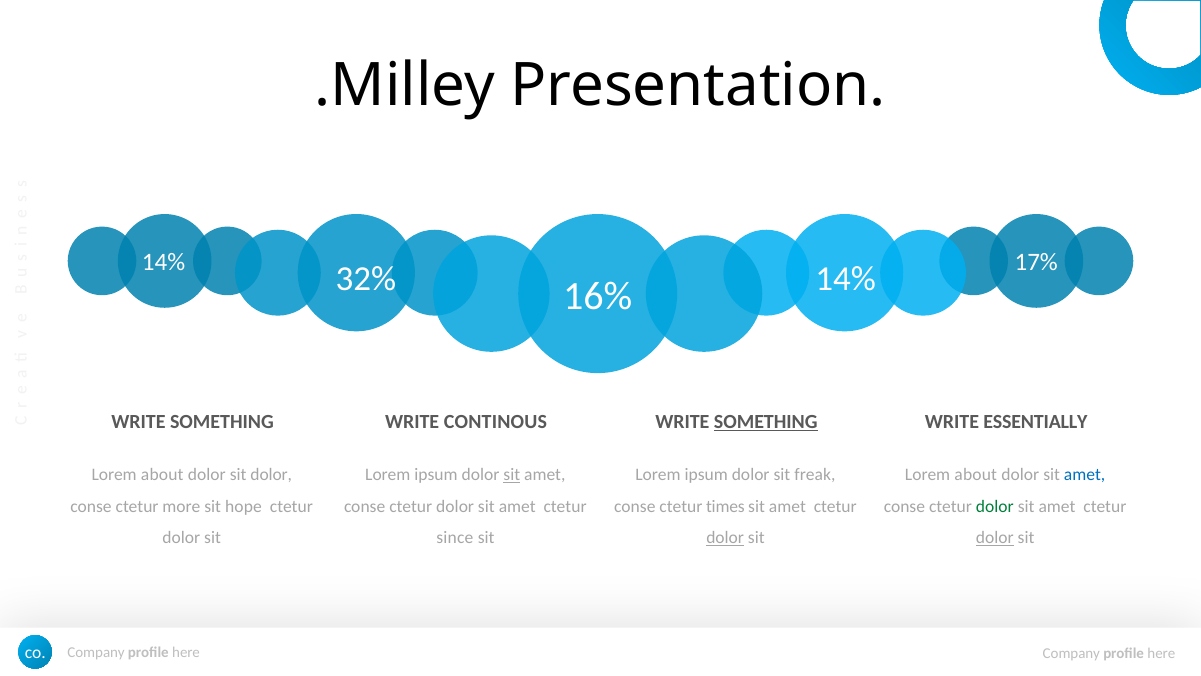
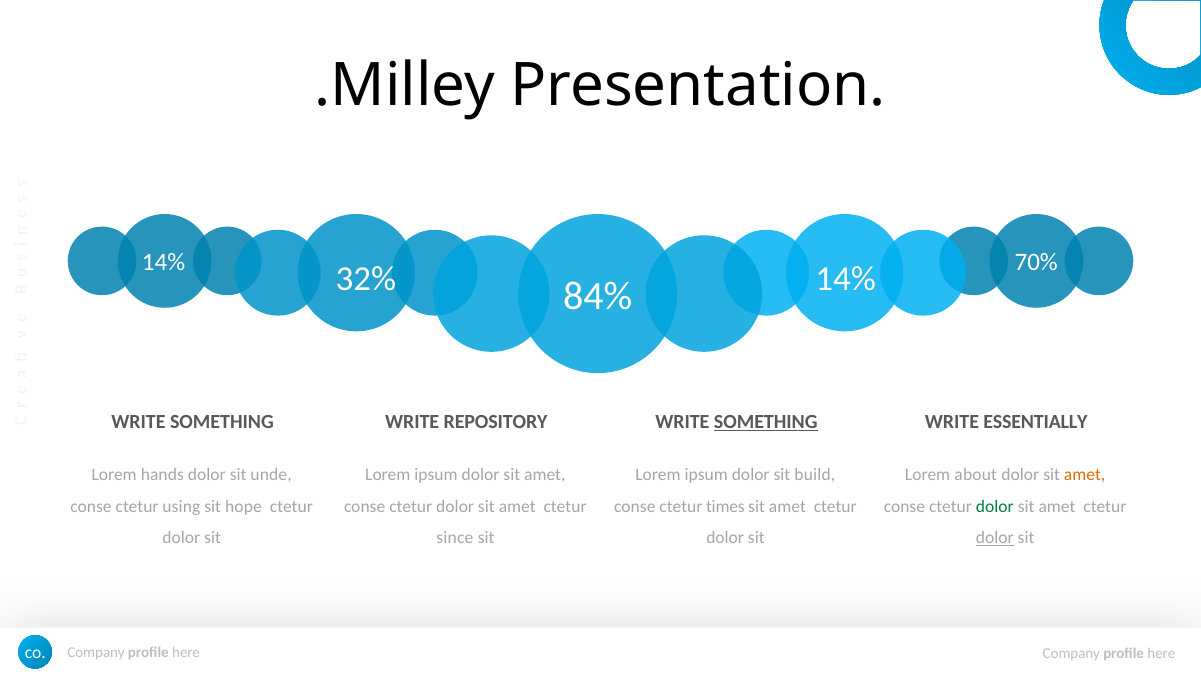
17%: 17% -> 70% (1036, 262)
16%: 16% -> 84% (598, 296)
CONTINOUS: CONTINOUS -> REPOSITORY (496, 422)
about: about -> hands (162, 475)
sit dolor: dolor -> unde (271, 475)
sit underline: present -> none (512, 475)
freak: freak -> build (815, 475)
amet colour: blue -> orange (1085, 475)
more: more -> using (181, 506)
dolor underline: present -> none (725, 538)
